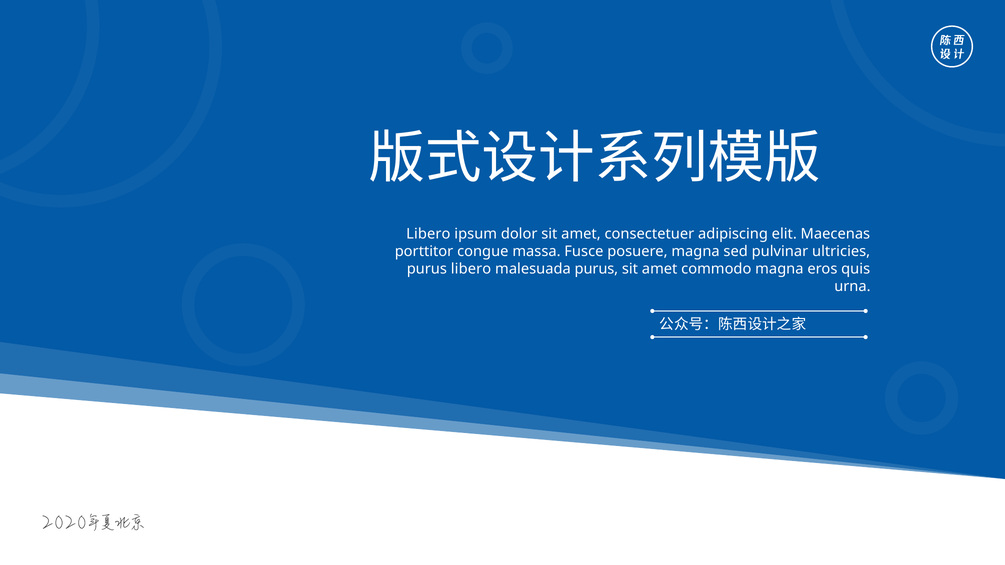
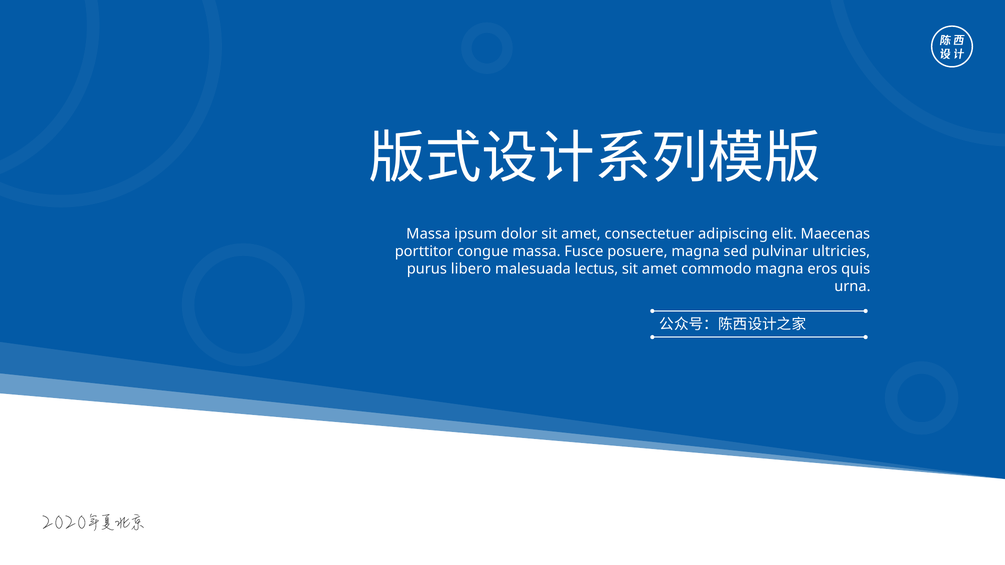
Libero: Libero -> Massa (428, 234)
malesuada purus: purus -> lectus (596, 269)
